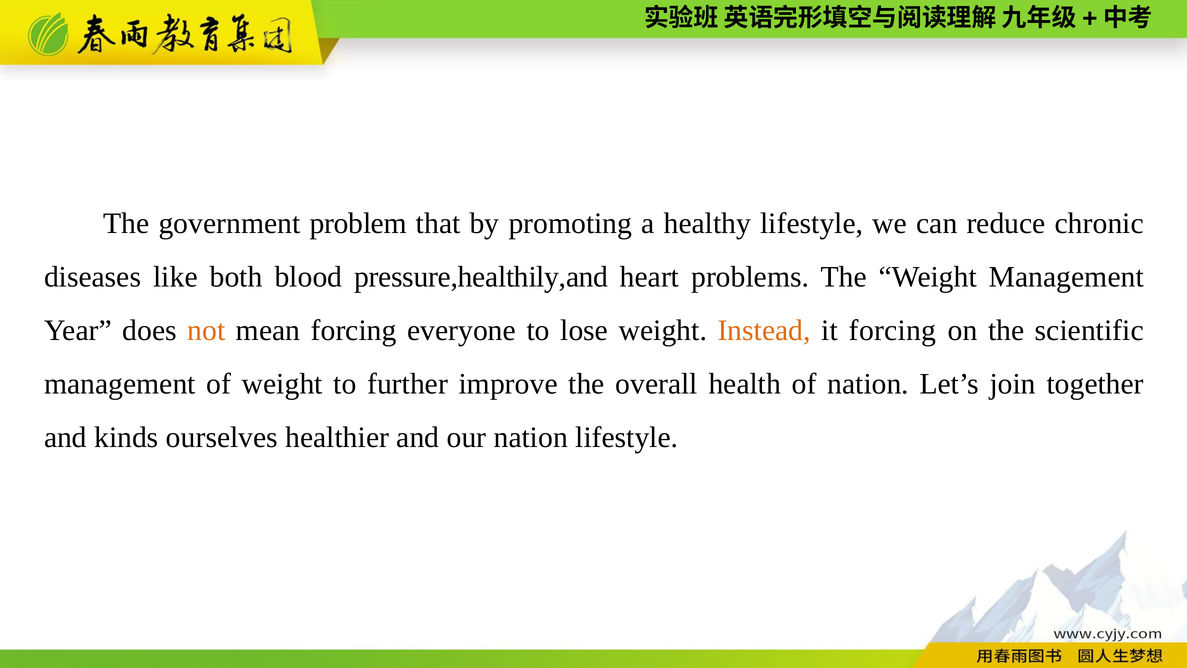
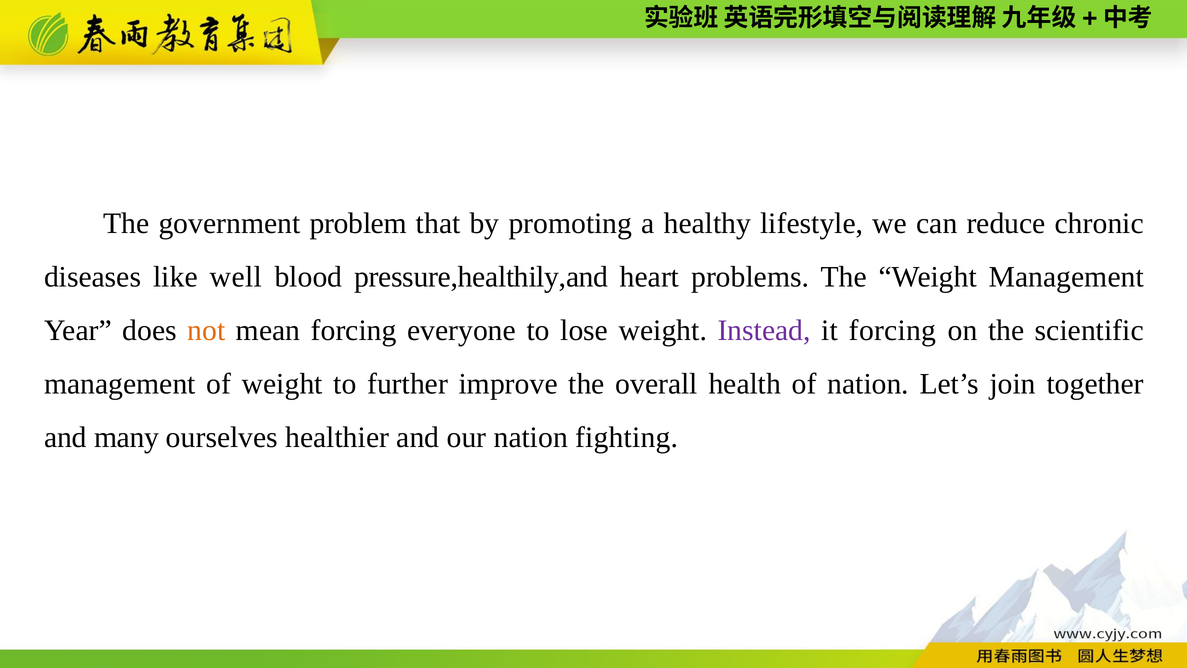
both: both -> well (236, 277)
Instead colour: orange -> purple (764, 330)
kinds: kinds -> many (127, 437)
nation lifestyle: lifestyle -> fighting (627, 437)
